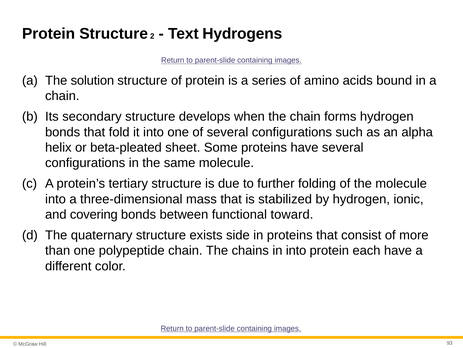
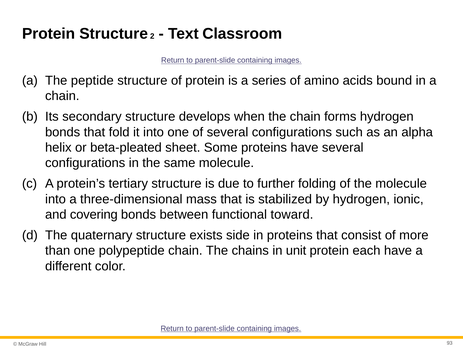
Hydrogens: Hydrogens -> Classroom (242, 34)
solution: solution -> peptide (92, 80)
in into: into -> unit (296, 250)
